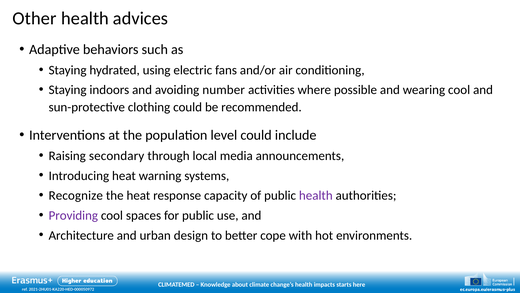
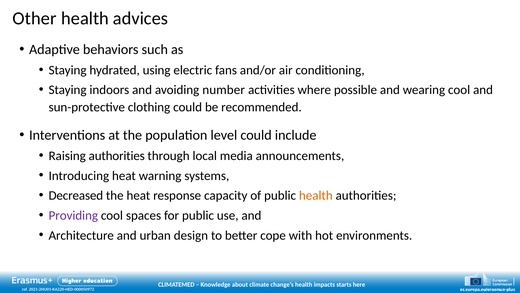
Raising secondary: secondary -> authorities (117, 156)
Recognize: Recognize -> Decreased (76, 195)
health colour: purple -> orange (316, 195)
